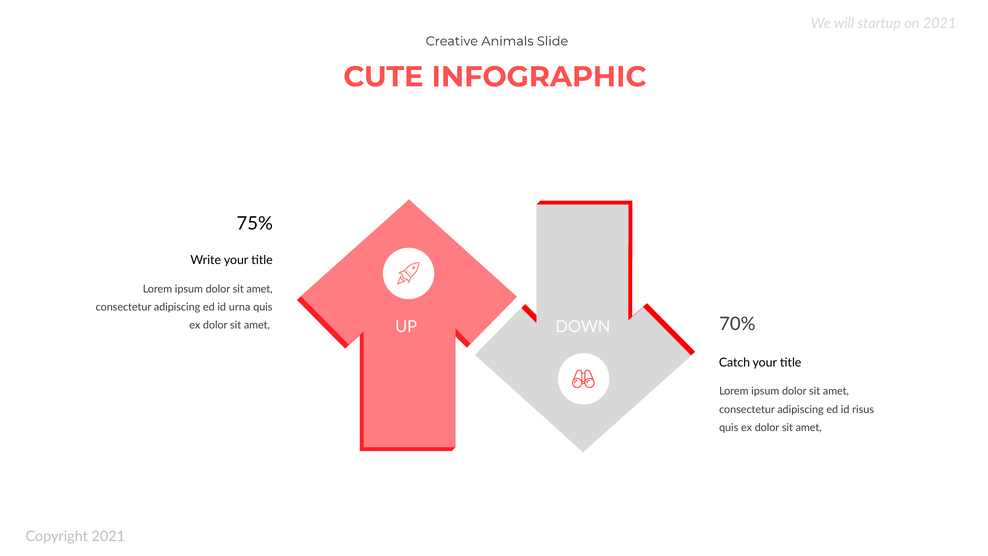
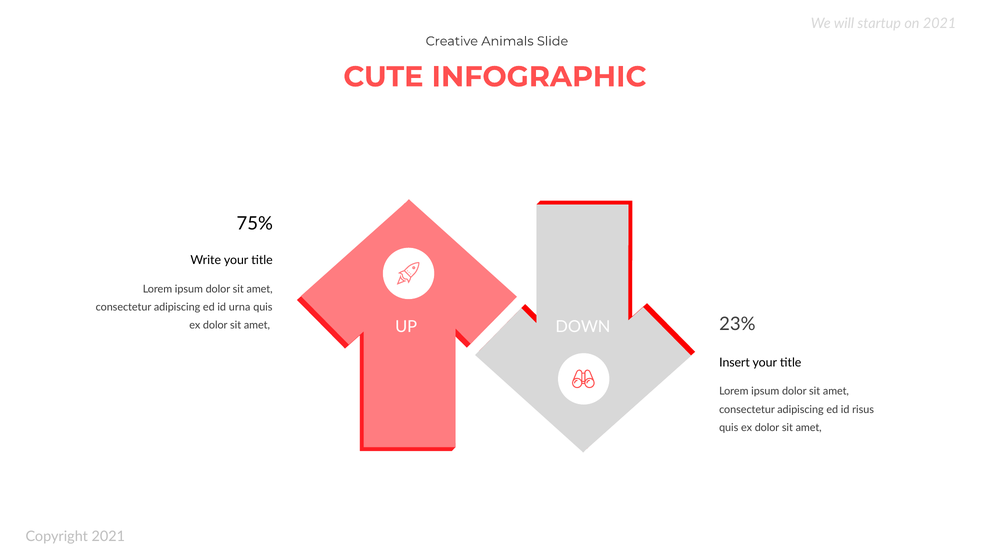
70%: 70% -> 23% (737, 324)
Catch: Catch -> Insert (734, 362)
